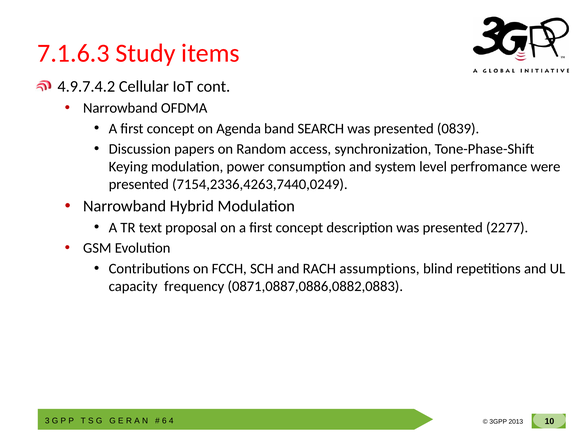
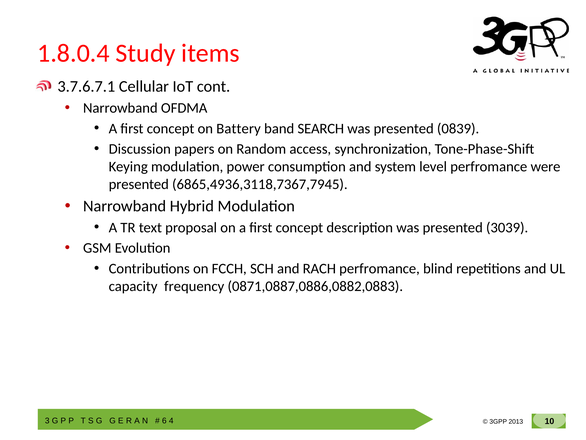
7.1.6.3: 7.1.6.3 -> 1.8.0.4 (73, 53)
4.9.7.4.2: 4.9.7.4.2 -> 3.7.6.7.1 (86, 86)
Agenda: Agenda -> Battery (239, 128)
7154,2336,4263,7440,0249: 7154,2336,4263,7440,0249 -> 6865,4936,3118,7367,7945 (260, 184)
2277: 2277 -> 3039 (507, 227)
RACH assumptions: assumptions -> perfromance (380, 268)
